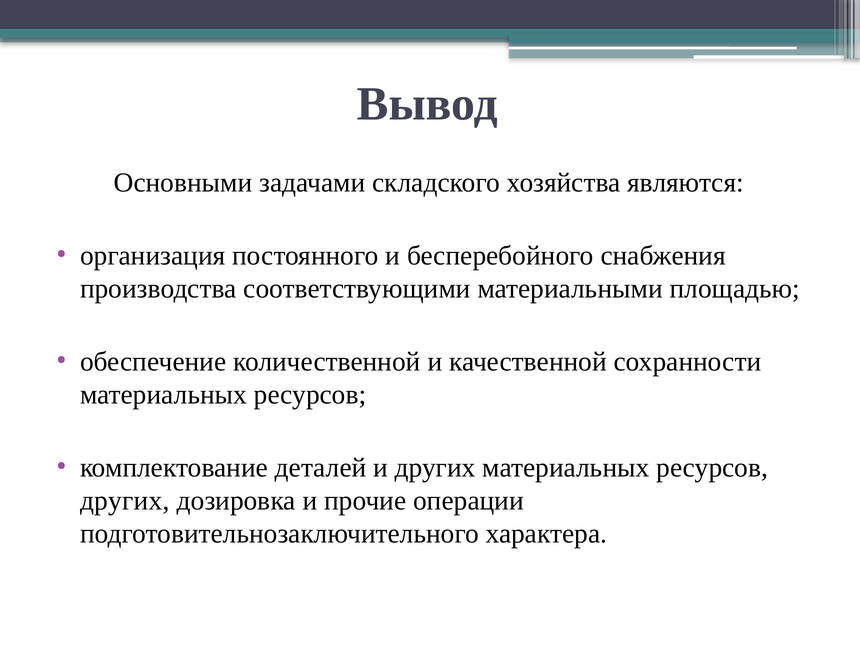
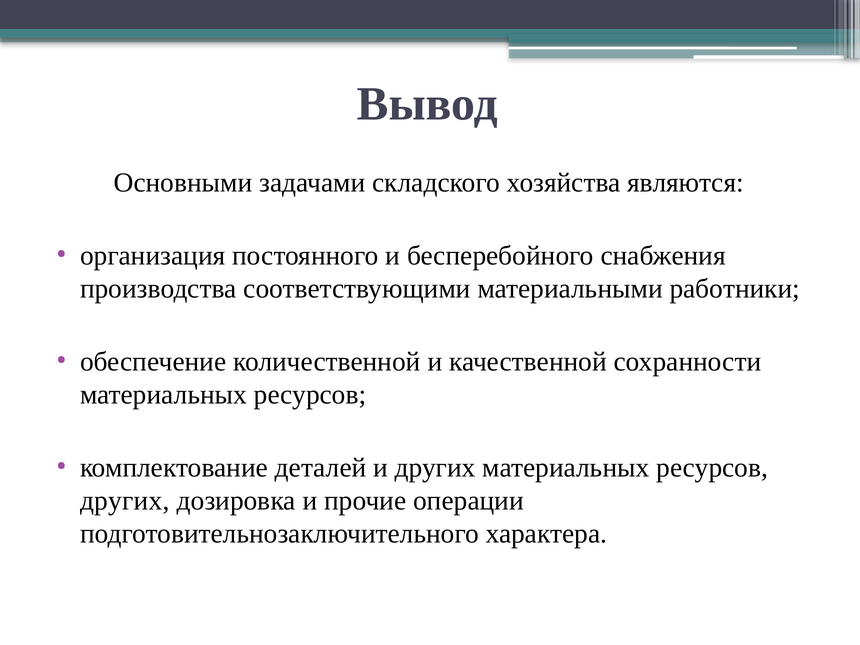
площадью: площадью -> работники (735, 289)
